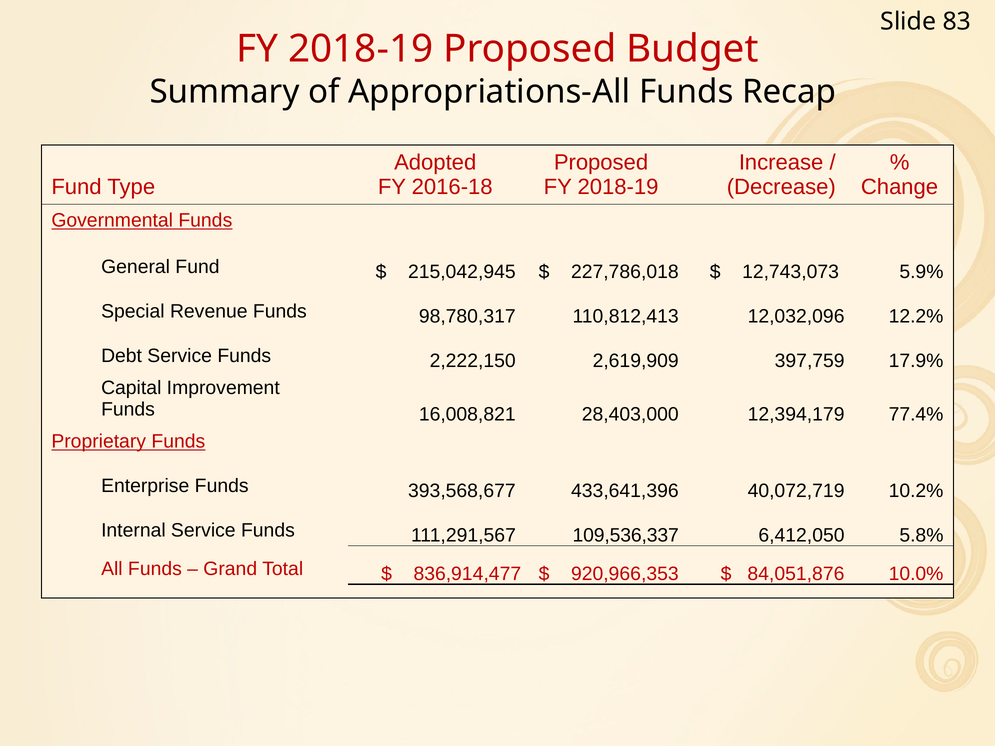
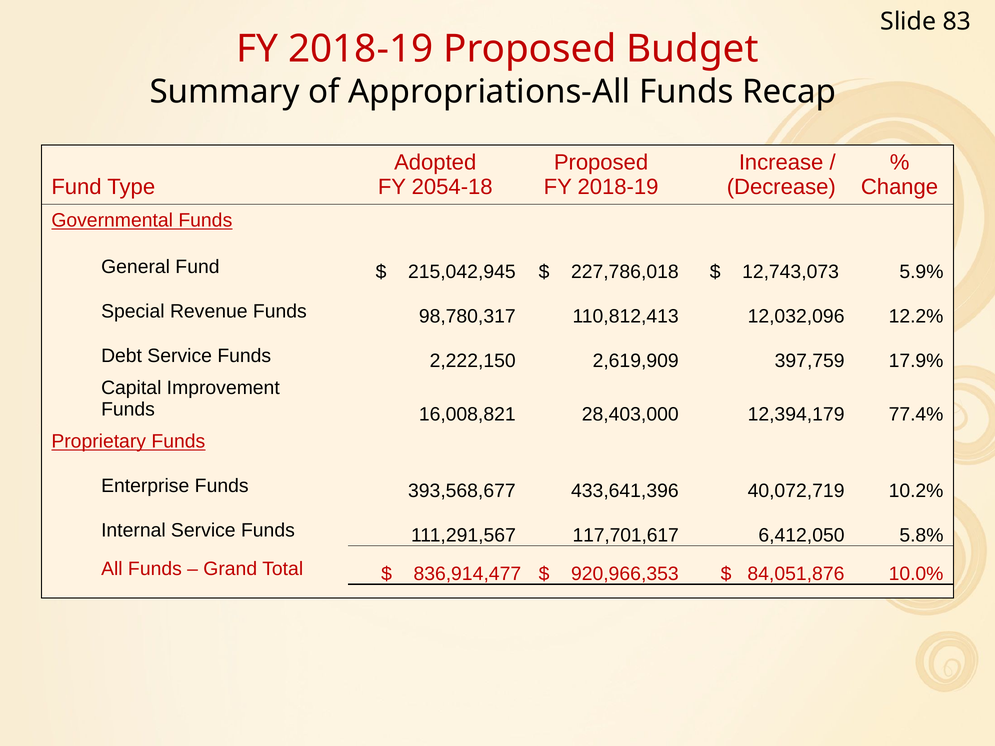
2016-18: 2016-18 -> 2054-18 (452, 187)
109,536,337: 109,536,337 -> 117,701,617 (626, 535)
